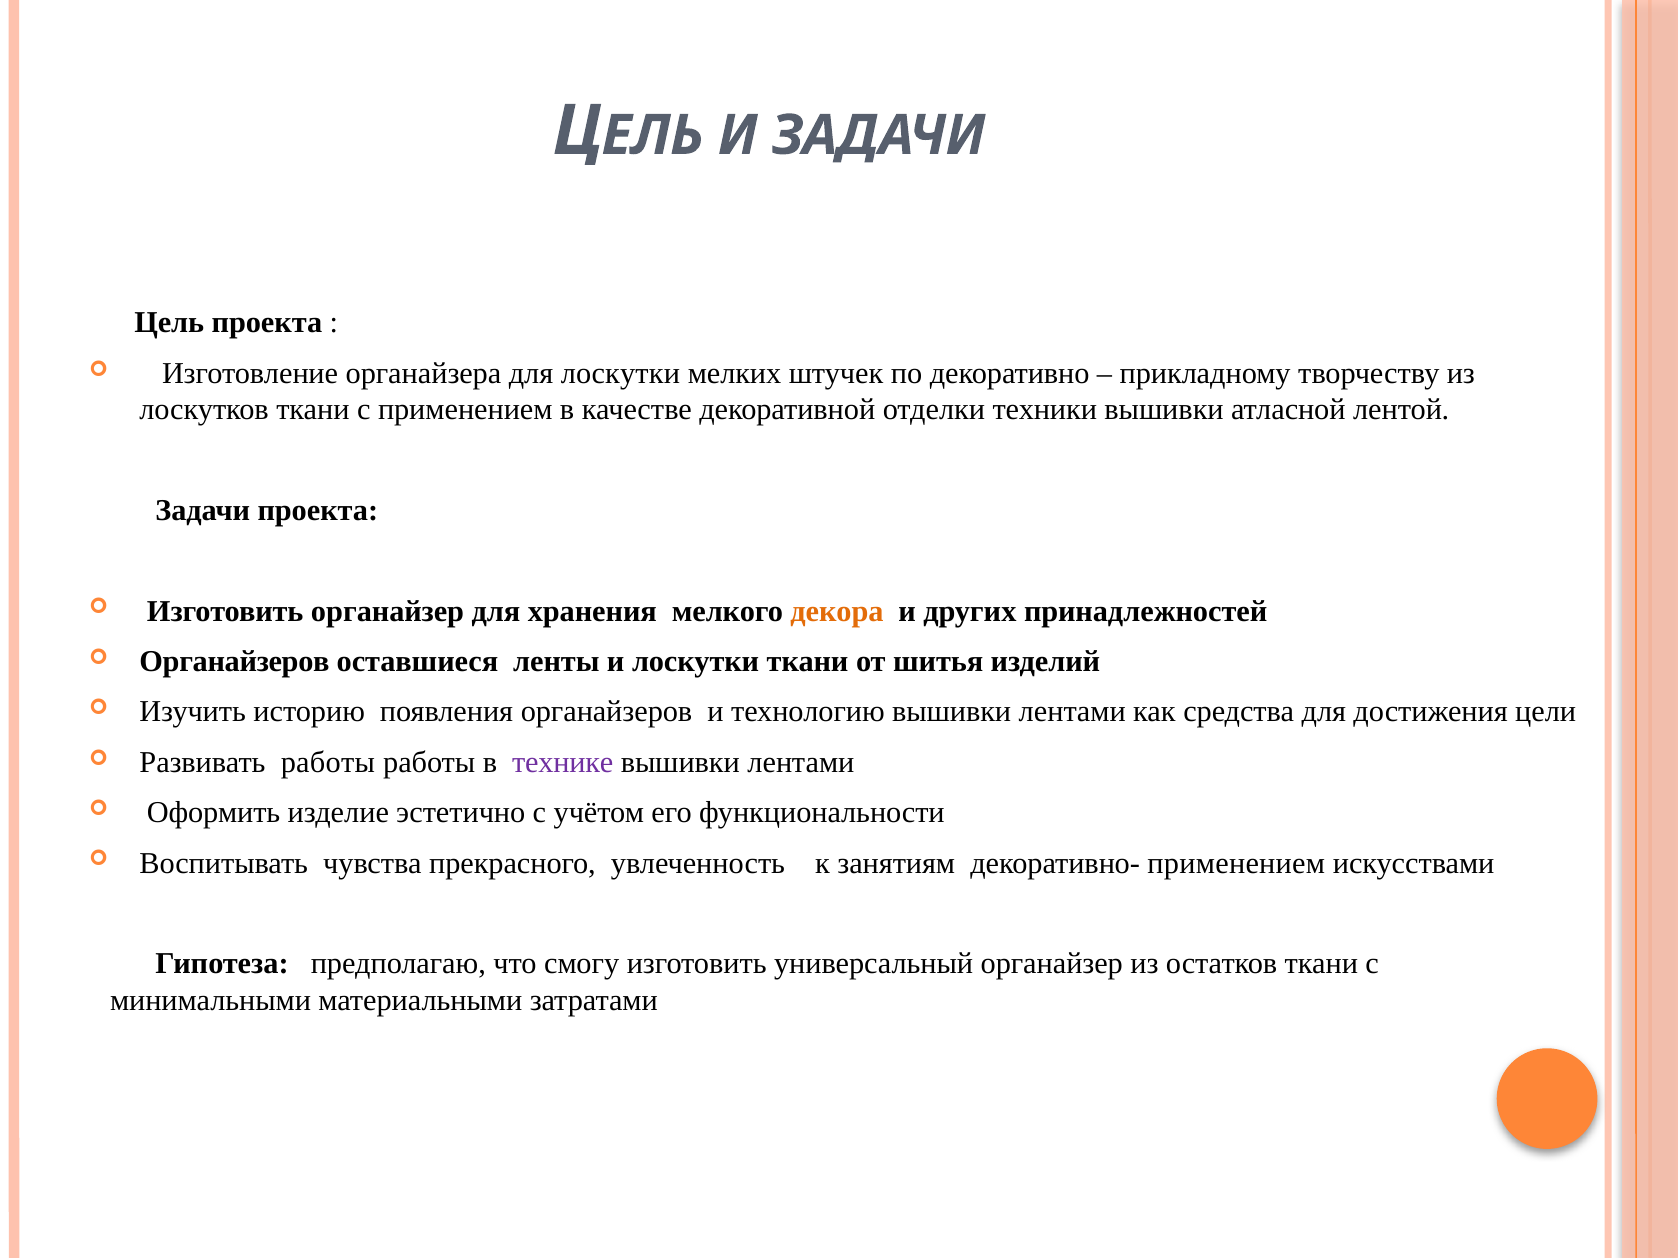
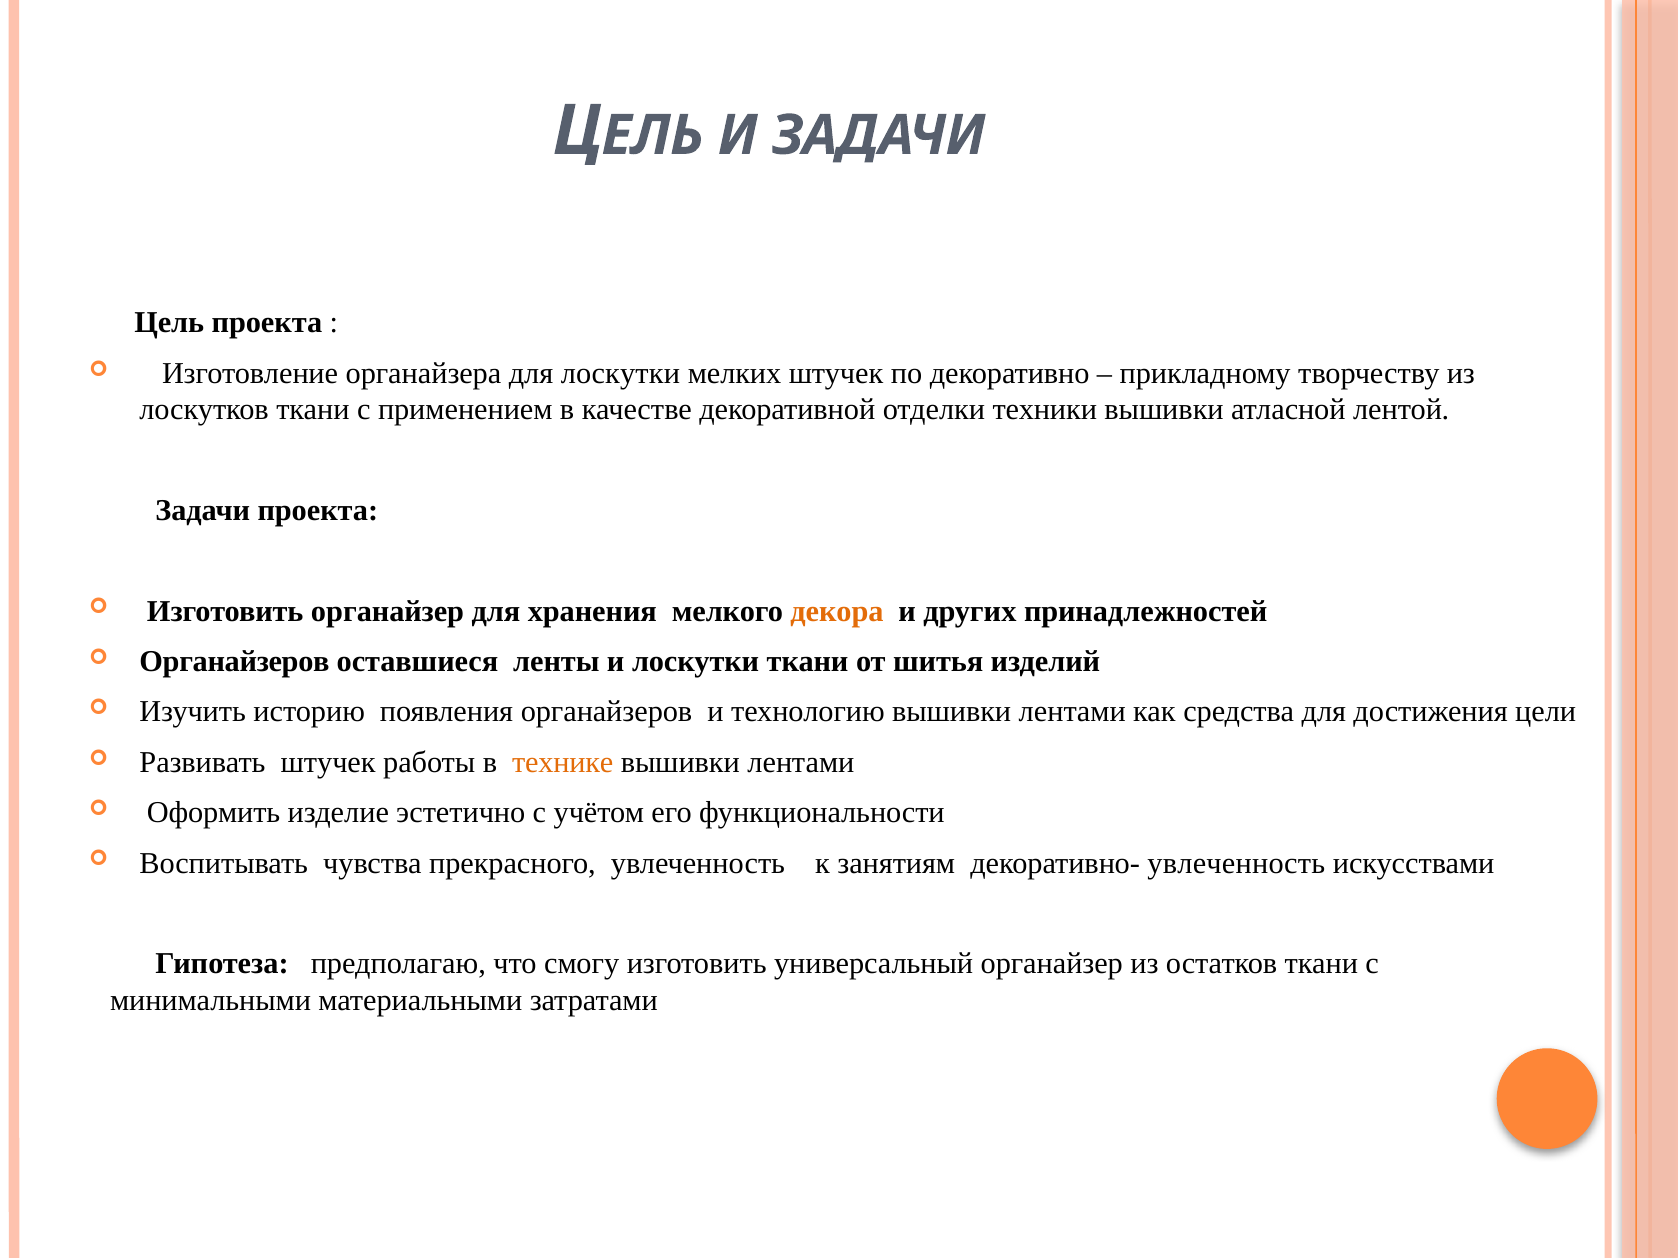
Развивать работы: работы -> штучек (328, 763)
технике colour: purple -> orange (563, 763)
декоративно- применением: применением -> увлеченность (1236, 863)
